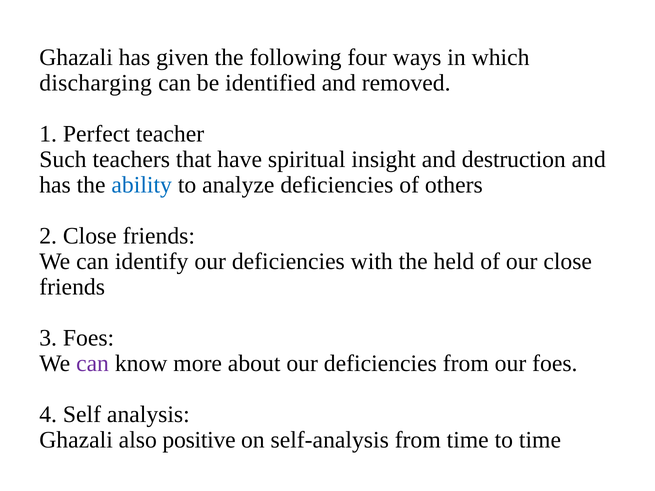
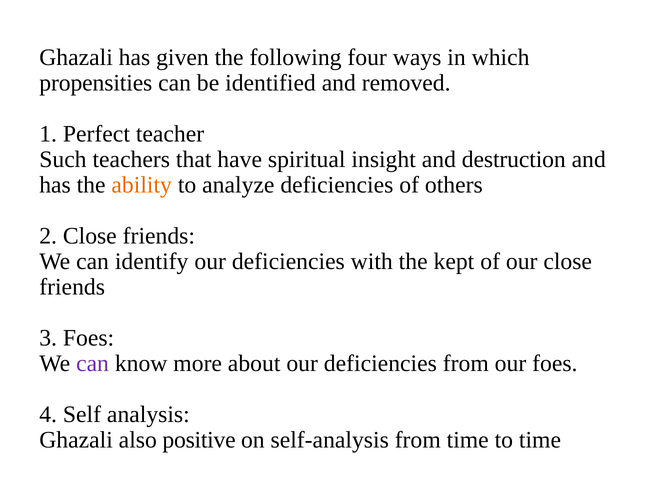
discharging: discharging -> propensities (96, 83)
ability colour: blue -> orange (142, 185)
held: held -> kept (454, 262)
